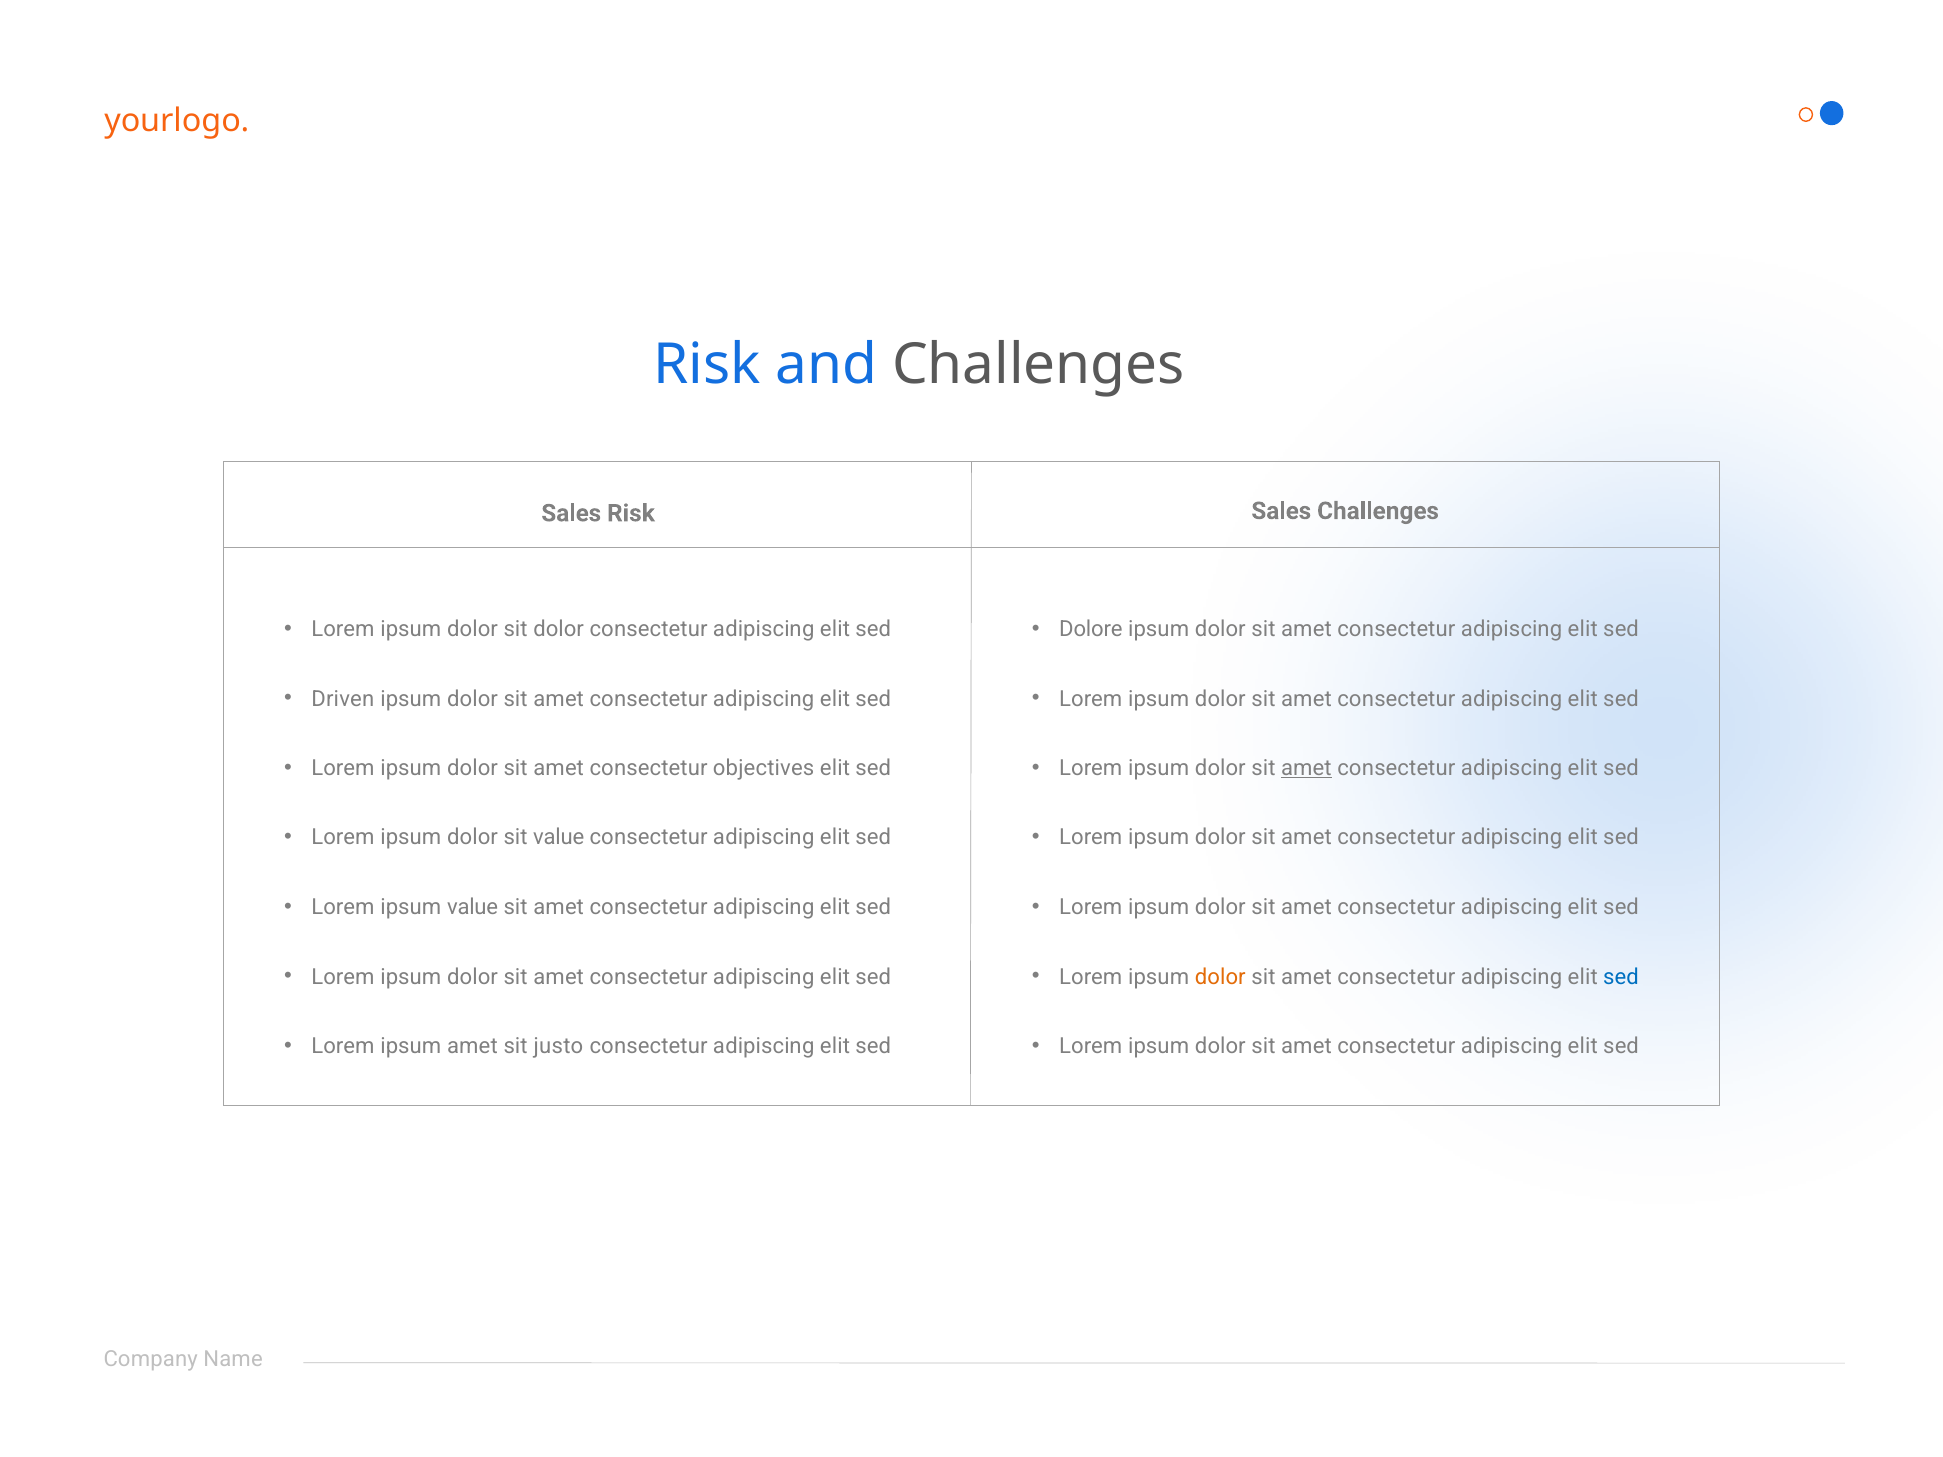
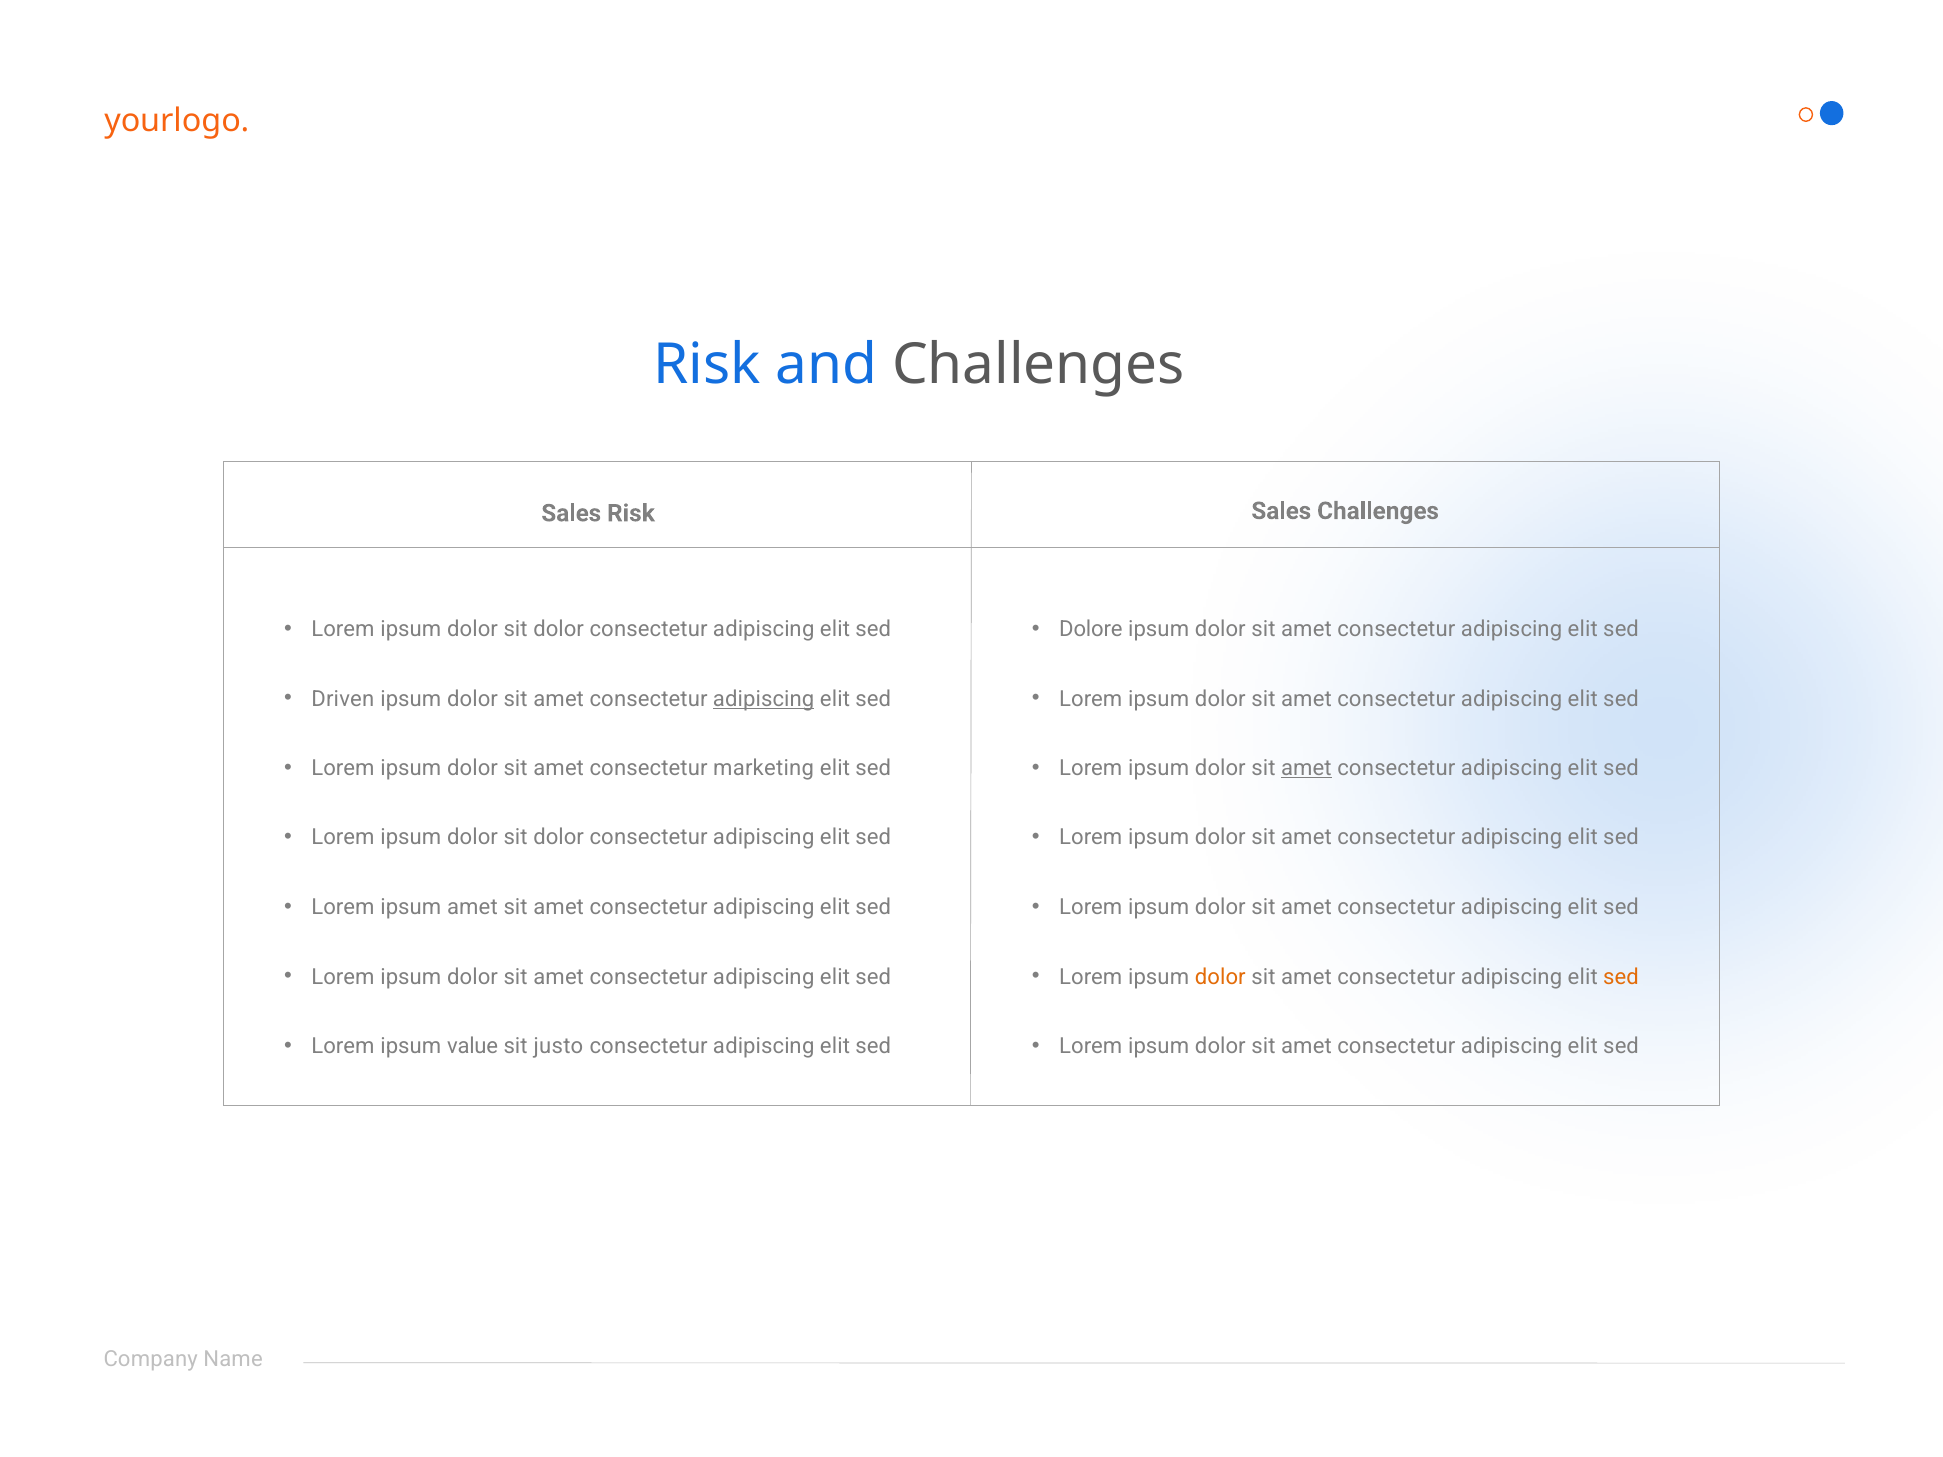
adipiscing underline: none -> present (764, 699)
objectives: objectives -> marketing (764, 768)
value: value -> dolor (559, 838)
ipsum value: value -> amet (472, 907)
sed colour: blue -> orange (1621, 977)
ipsum amet: amet -> value (473, 1046)
